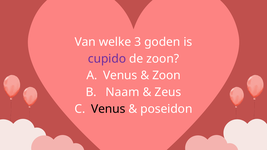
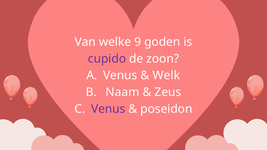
3: 3 -> 9 (138, 42)
Zoon: Zoon -> Welk (166, 76)
Venus colour: black -> purple (108, 109)
